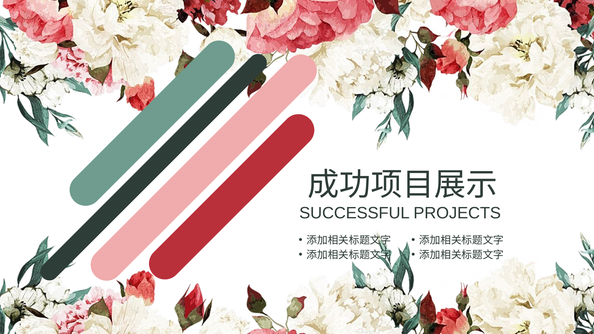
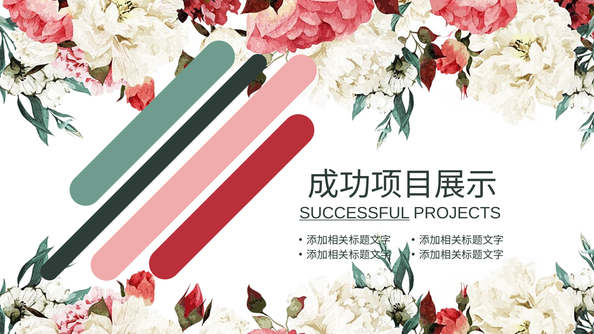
SUCCESSFUL underline: none -> present (354, 213)
